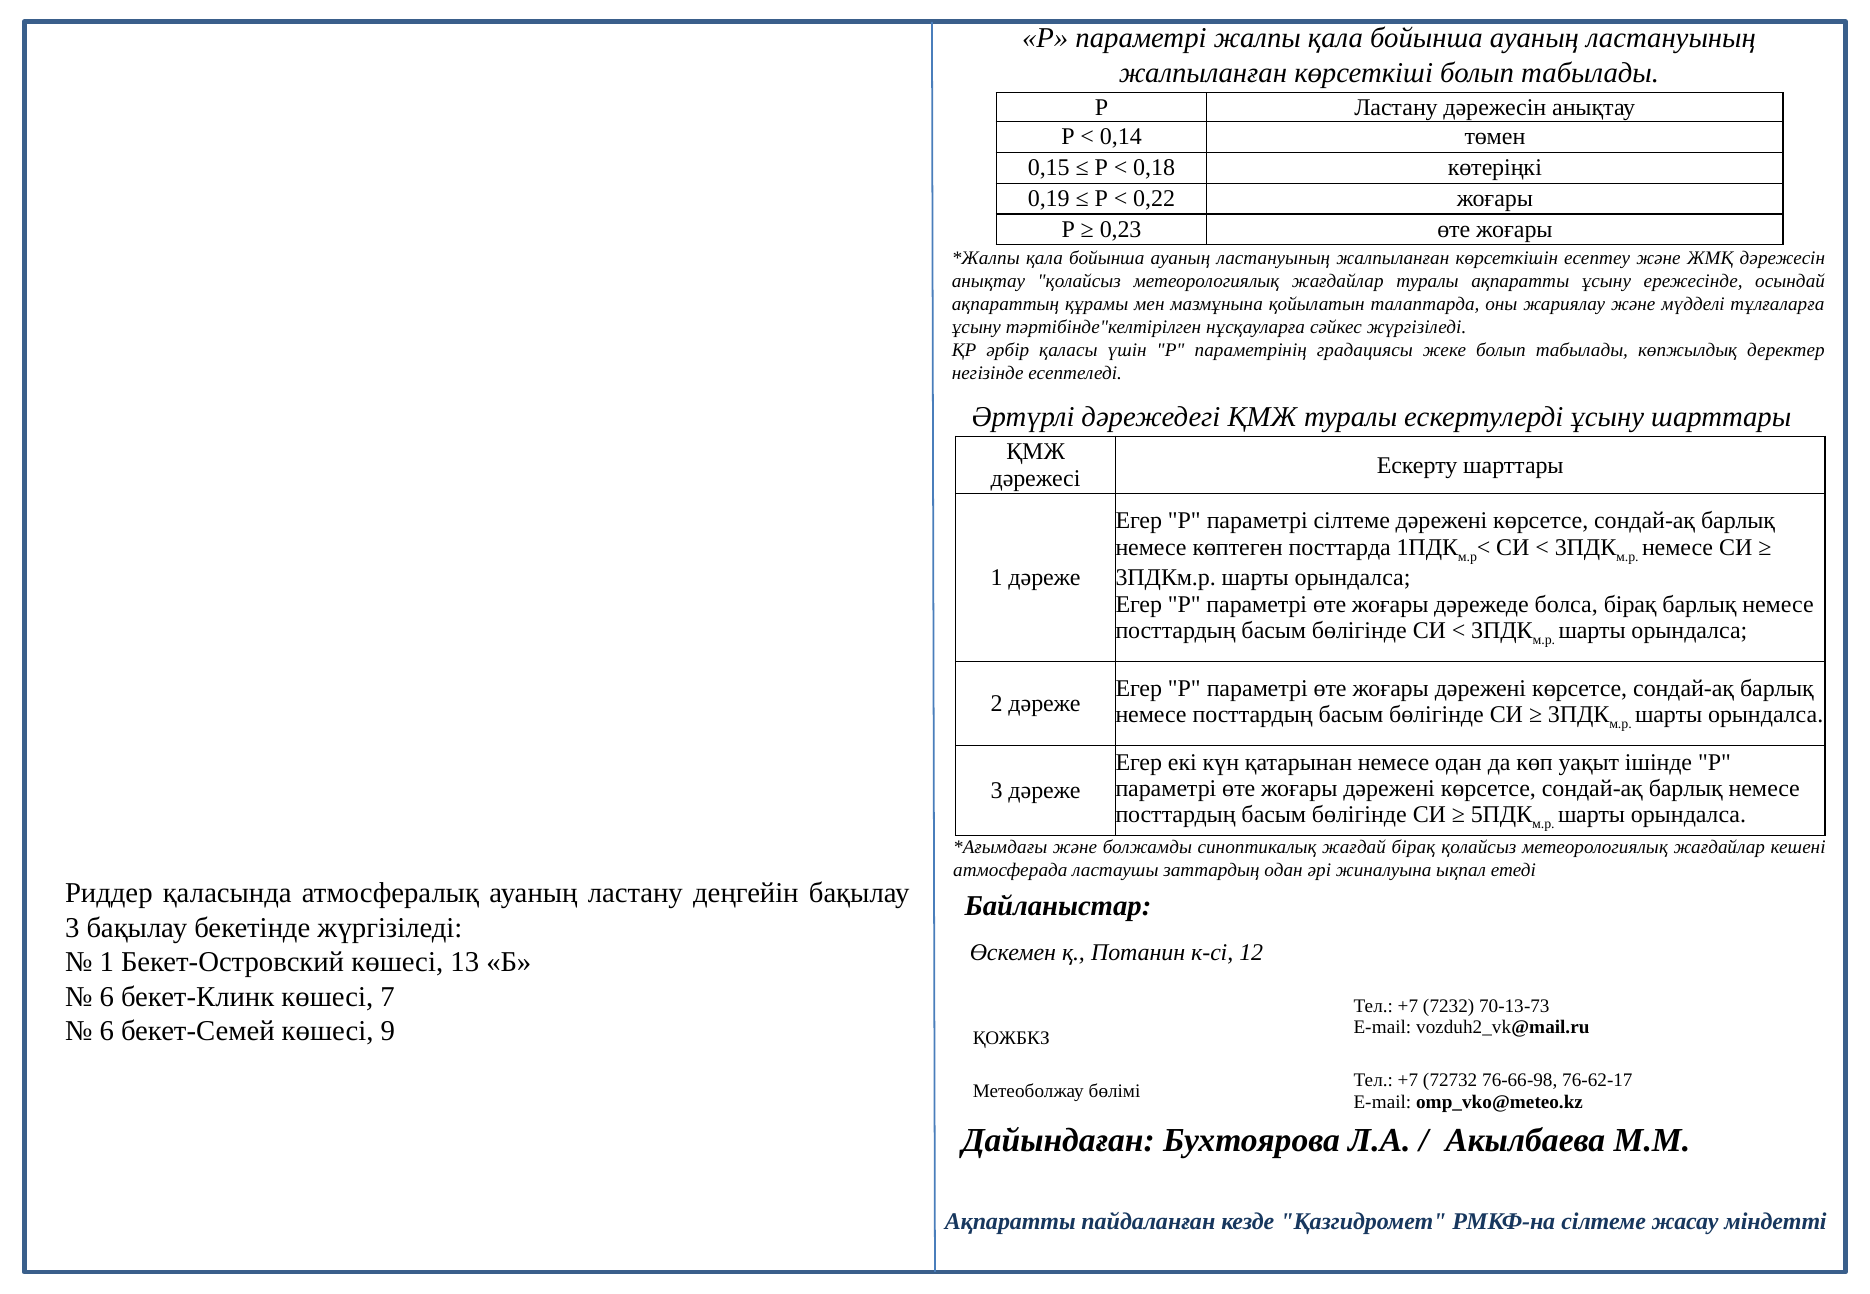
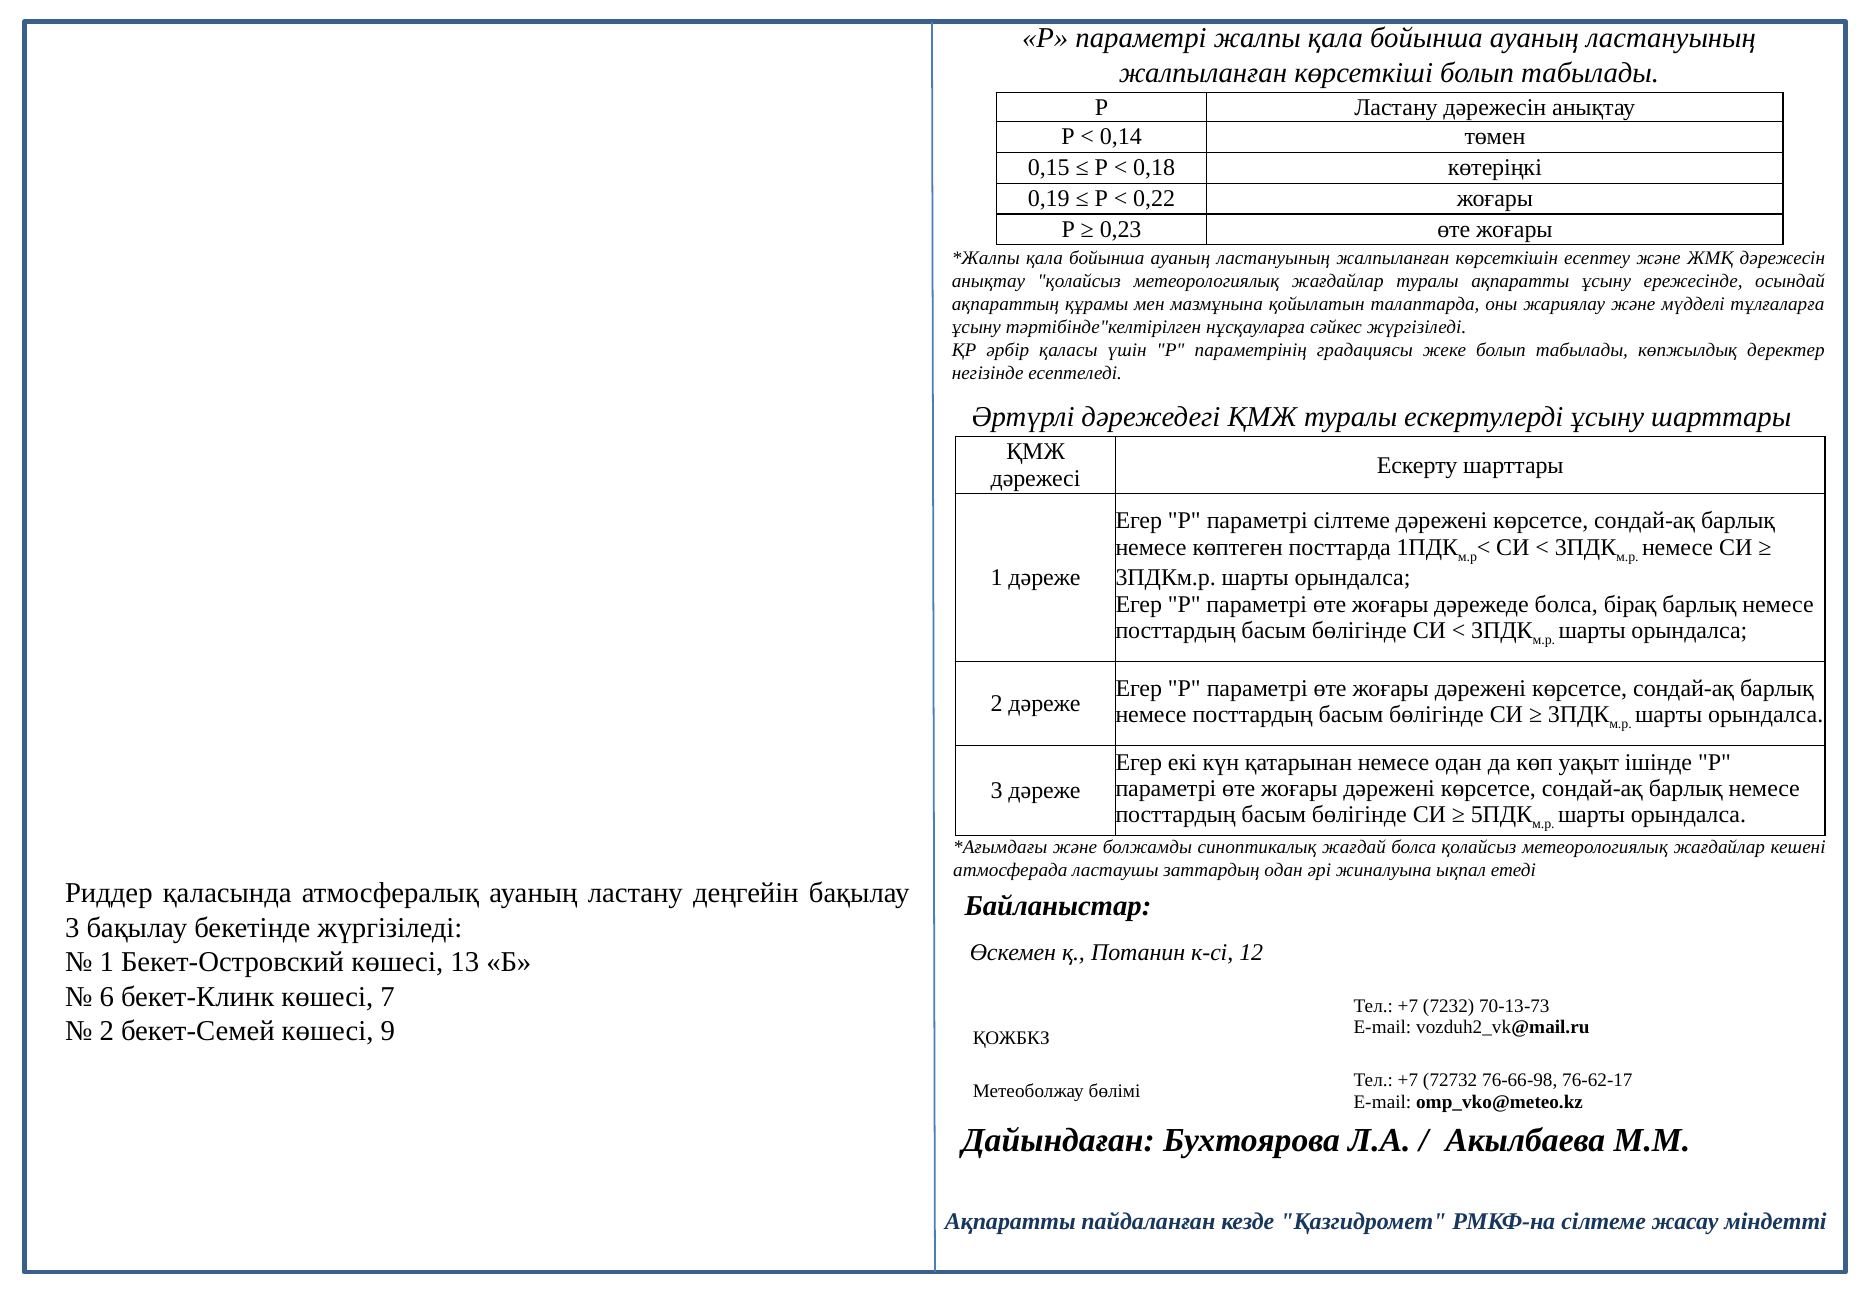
жағдай бірақ: бірақ -> болса (1414, 847)
6: 6 -> 2 (107, 1032)
